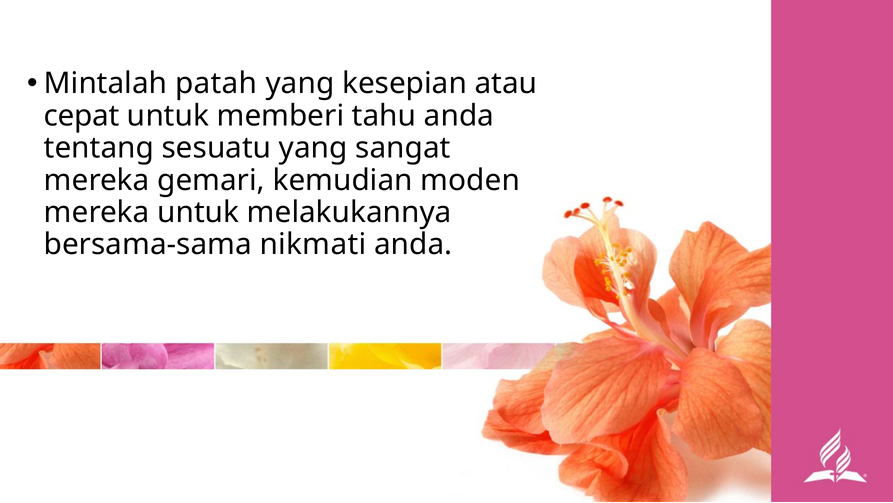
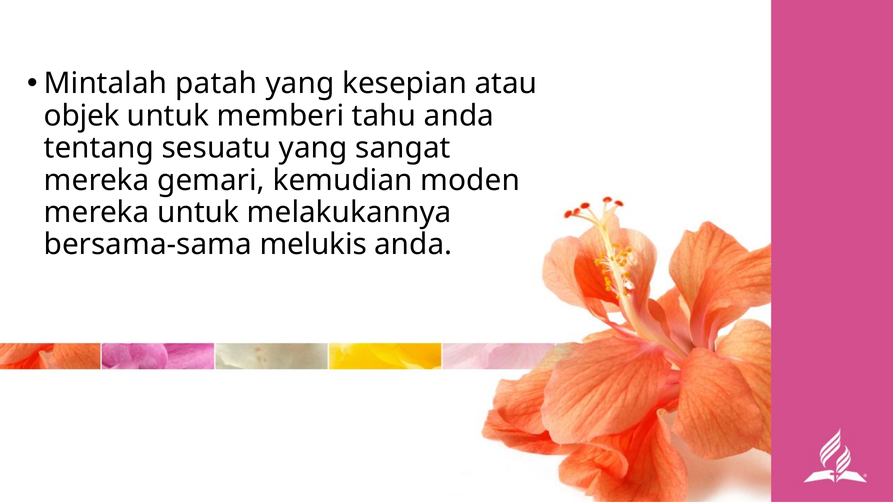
cepat: cepat -> objek (82, 116)
nikmati: nikmati -> melukis (313, 244)
